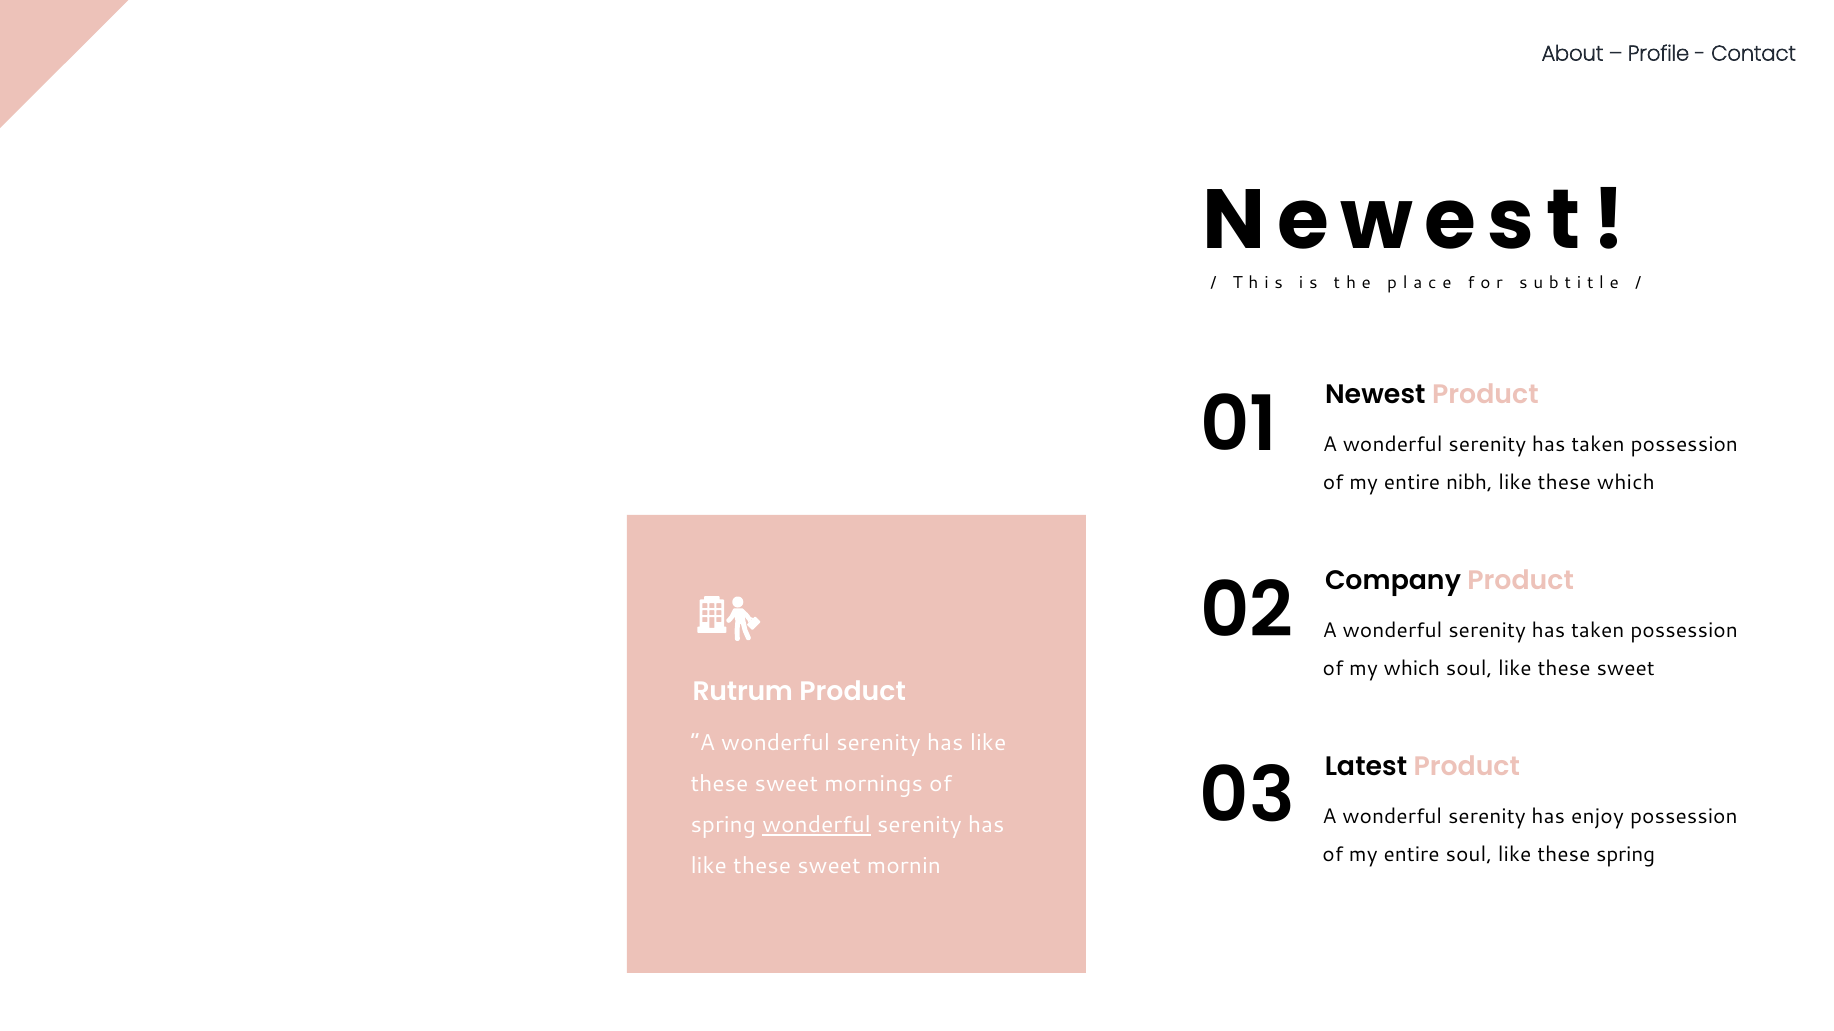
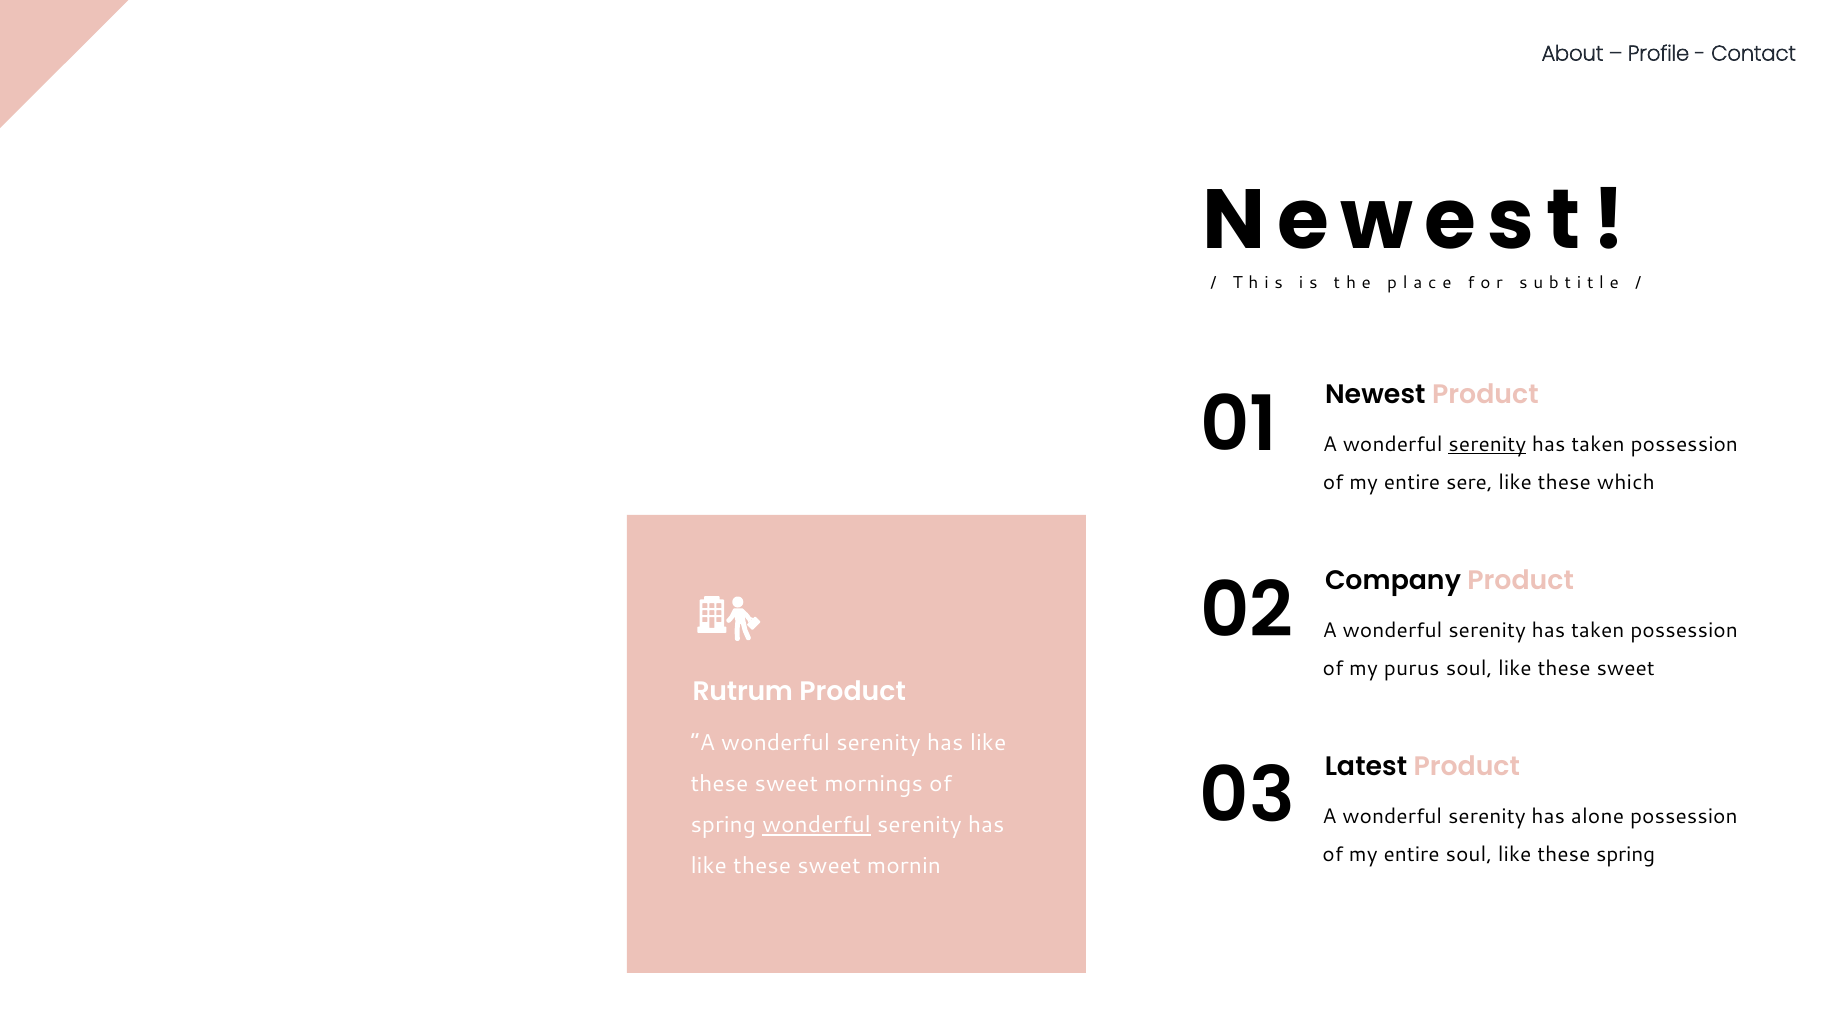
serenity underline: none -> present (1487, 445)
nibh: nibh -> sere (1469, 483)
my which: which -> purus (1412, 669)
enjoy: enjoy -> alone (1598, 817)
